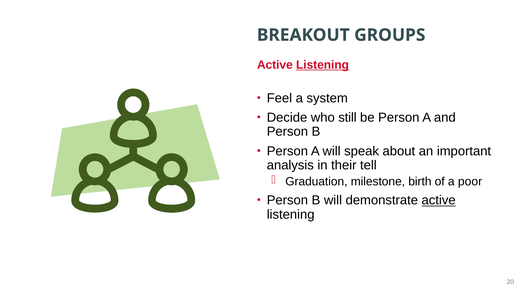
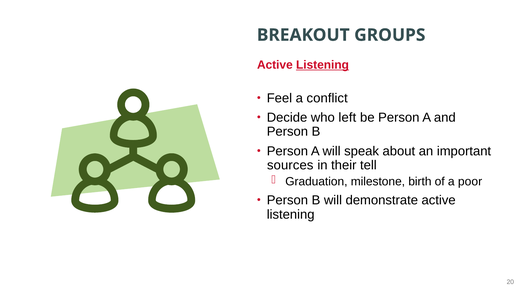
system: system -> conflict (327, 98)
still: still -> left (347, 118)
analysis: analysis -> sources (290, 165)
active underline: present -> none (439, 200)
